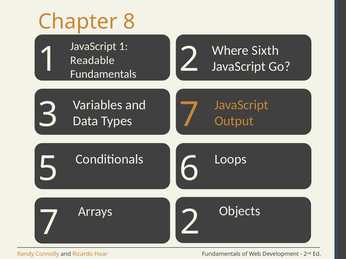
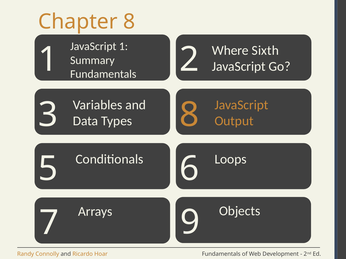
Readable: Readable -> Summary (92, 60)
3 7: 7 -> 8 (189, 115)
Arrays 2: 2 -> 9 (190, 223)
